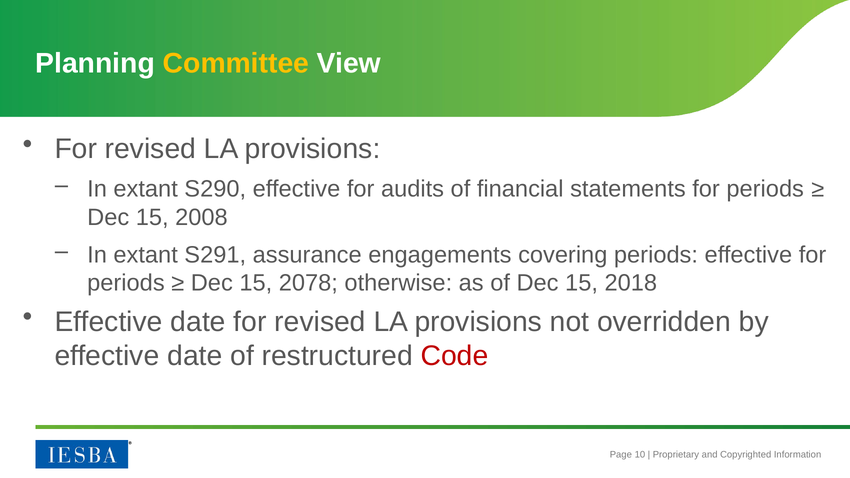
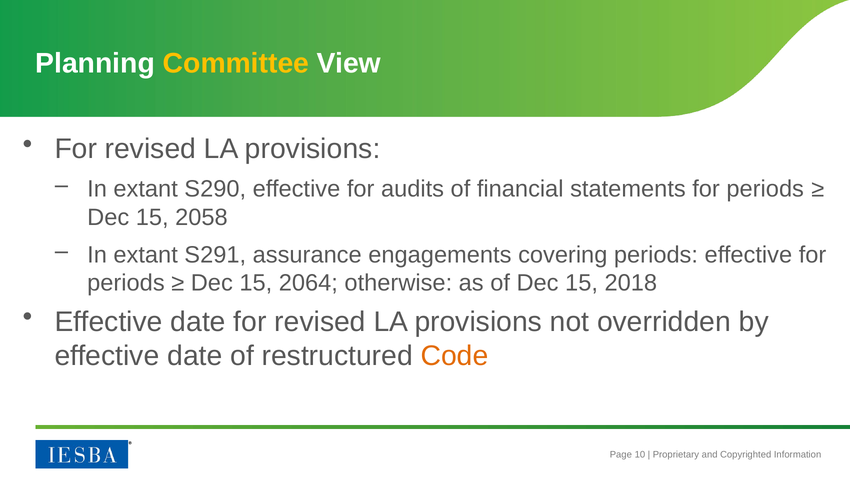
2008: 2008 -> 2058 (201, 217)
2078: 2078 -> 2064 (308, 283)
Code colour: red -> orange (455, 356)
